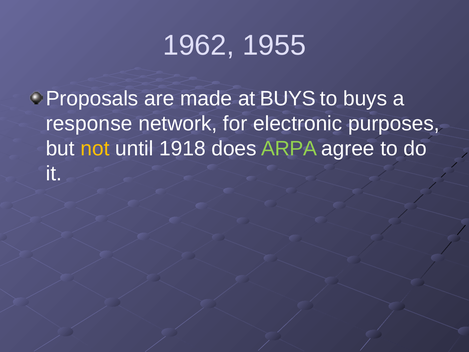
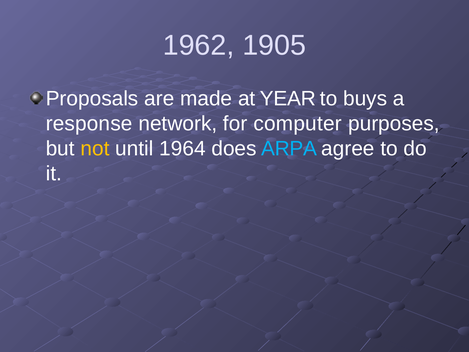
1955: 1955 -> 1905 (274, 45)
at BUYS: BUYS -> YEAR (288, 98)
electronic: electronic -> computer (298, 123)
1918: 1918 -> 1964 (182, 148)
ARPA colour: light green -> light blue (289, 148)
